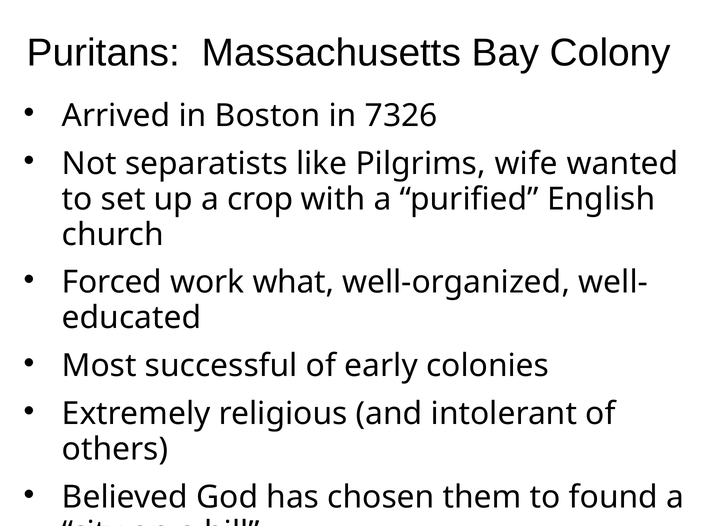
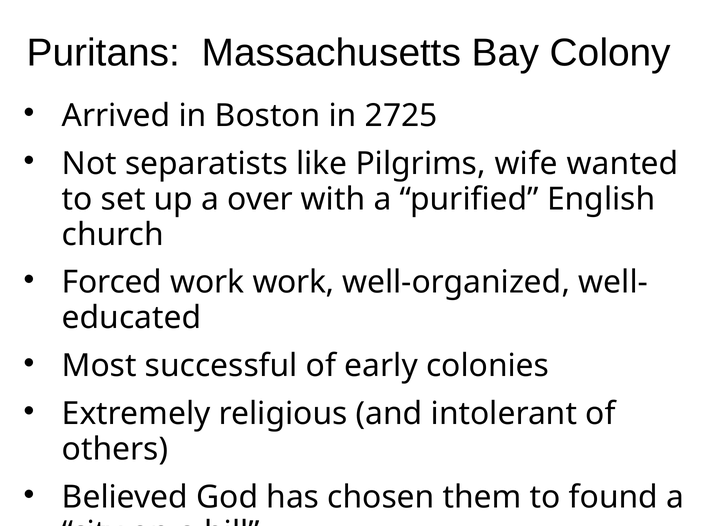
7326: 7326 -> 2725 (401, 116)
crop: crop -> over (260, 199)
work what: what -> work (293, 283)
